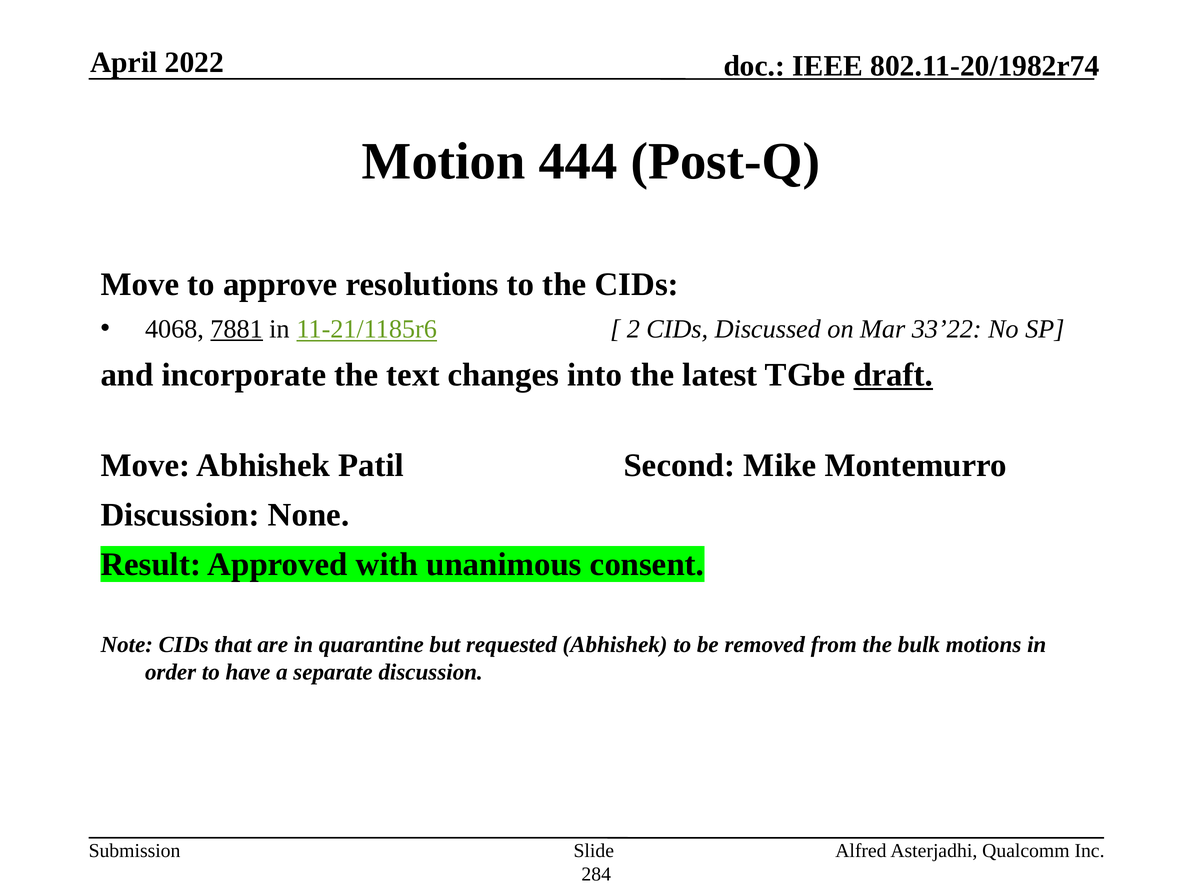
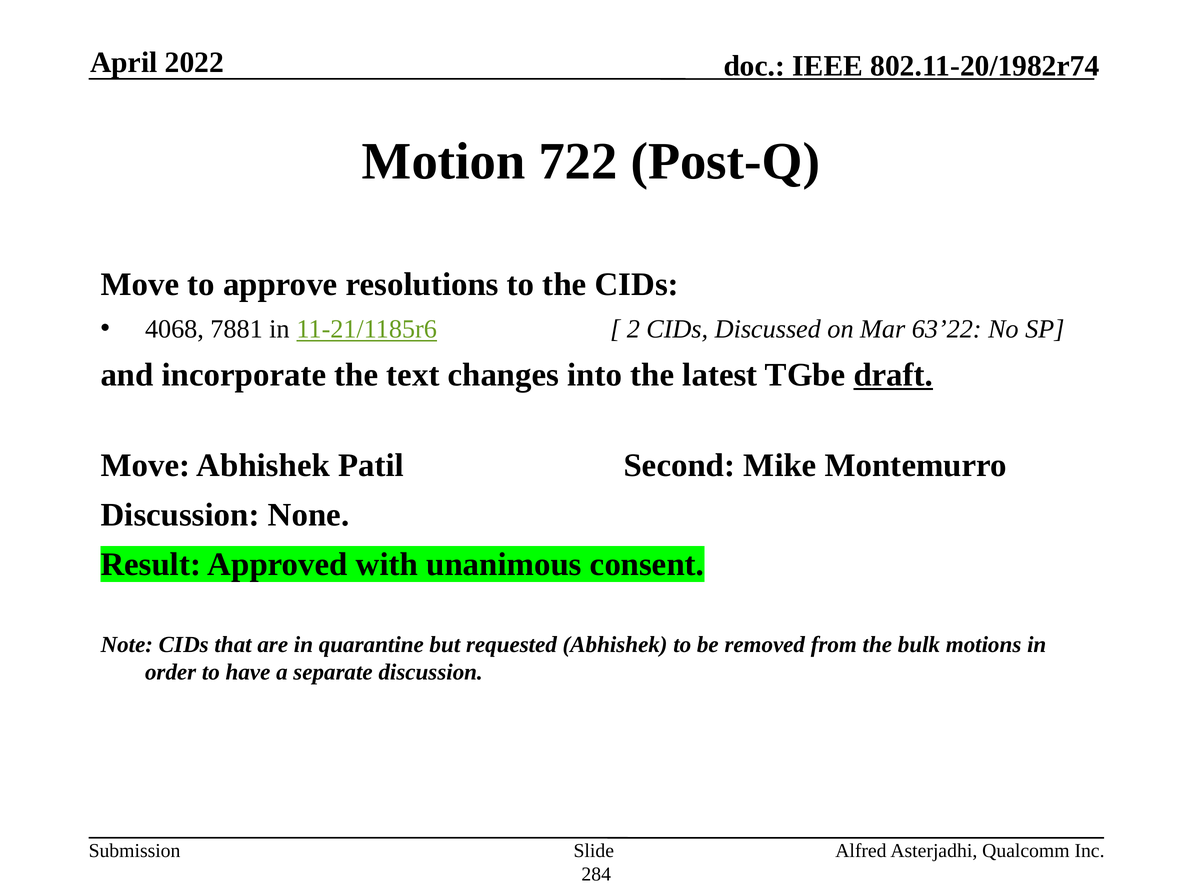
444: 444 -> 722 (578, 161)
7881 underline: present -> none (237, 329)
33’22: 33’22 -> 63’22 (947, 329)
